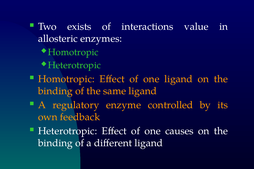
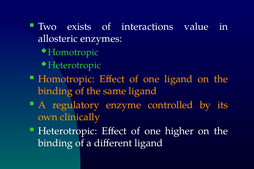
feedback: feedback -> clinically (80, 117)
causes: causes -> higher (179, 131)
